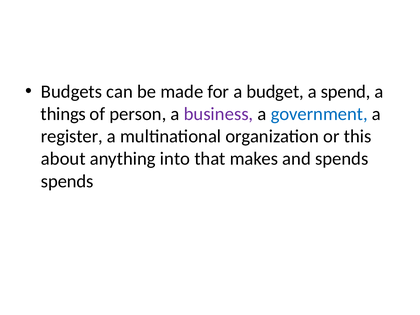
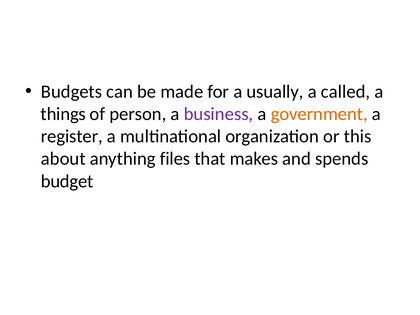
budget: budget -> usually (275, 92)
spend: spend -> called (346, 92)
government colour: blue -> orange (319, 114)
into: into -> files (175, 159)
spends: spends -> budget (67, 181)
